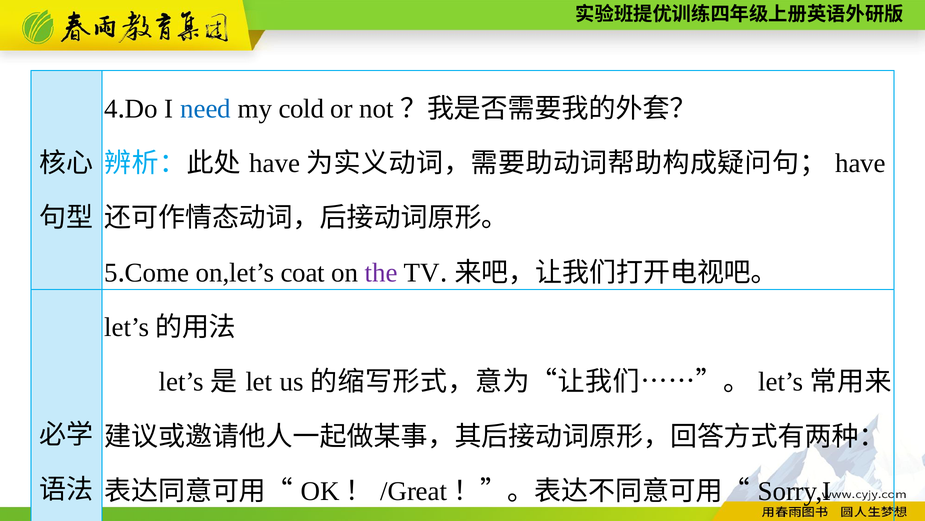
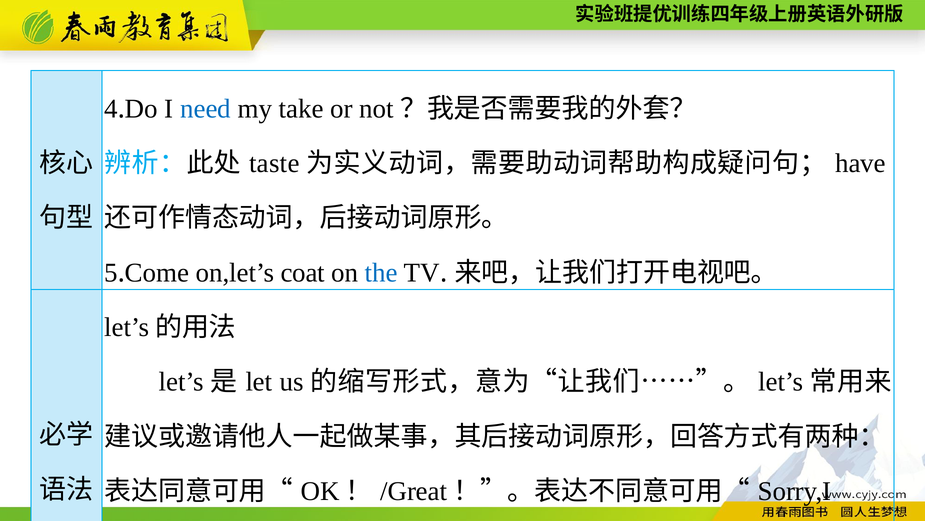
cold: cold -> take (301, 108)
have: have -> taste (274, 163)
the colour: purple -> blue (381, 272)
